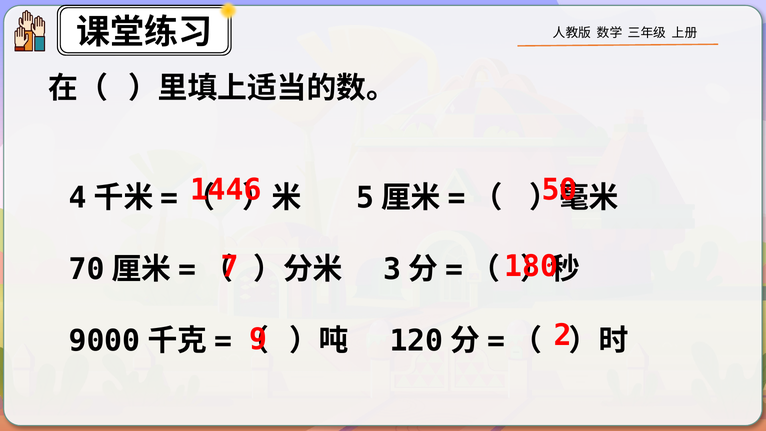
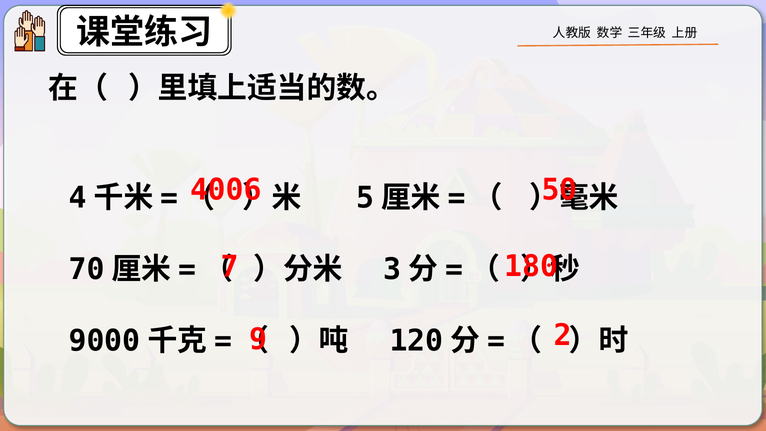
1446: 1446 -> 4006 (226, 190)
